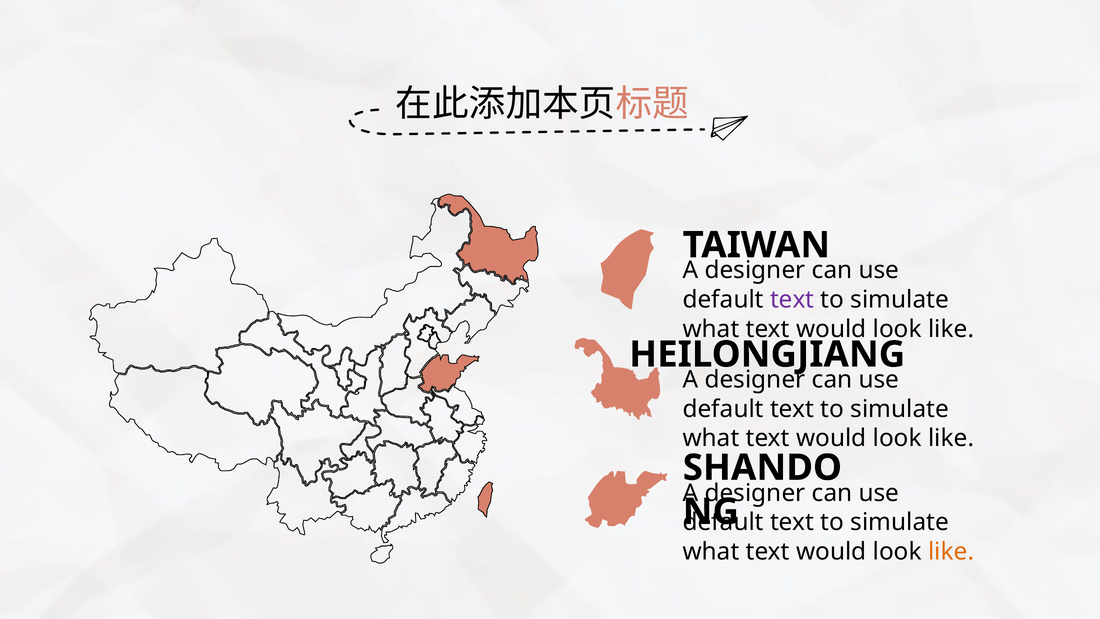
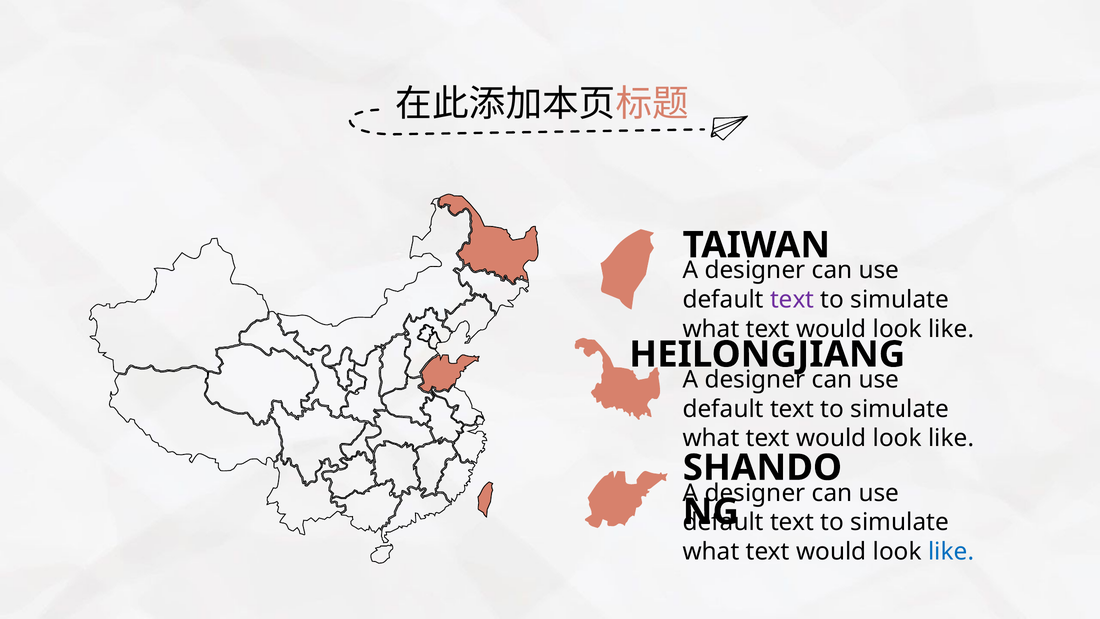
like colour: orange -> blue (951, 551)
